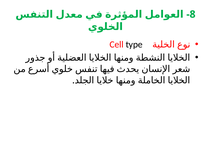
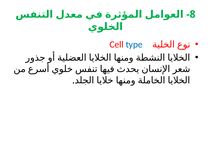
type colour: black -> blue (134, 44)
